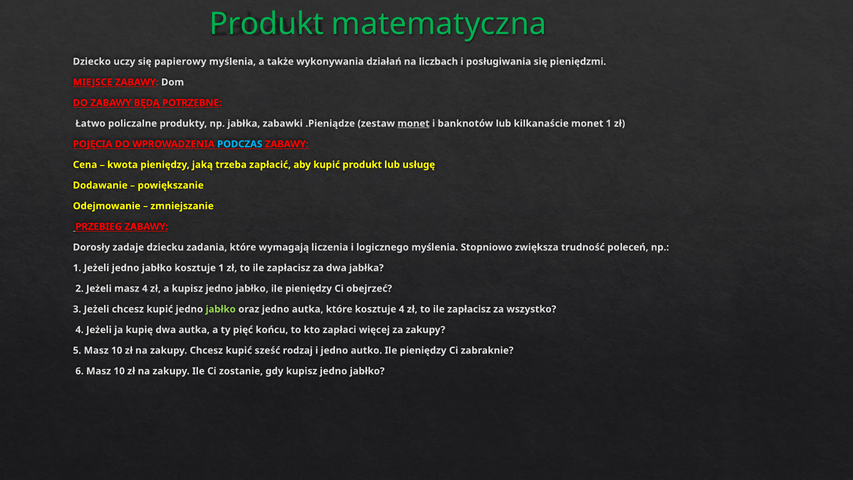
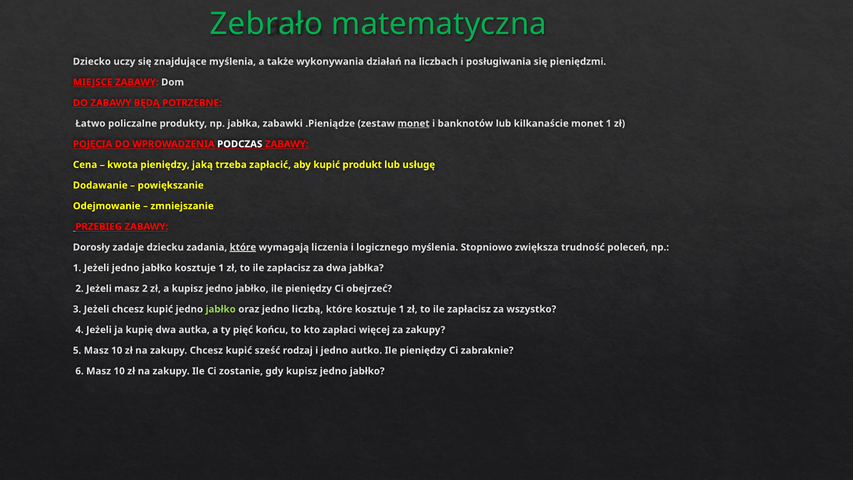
Produkt: Produkt -> Zebrało (266, 24)
papierowy: papierowy -> znajdujące (180, 62)
PODCZAS colour: light blue -> white (240, 144)
które underline: none -> present (243, 247)
masz 4: 4 -> 2 (145, 288)
jedno autka: autka -> liczbą (308, 309)
które kosztuje 4: 4 -> 1 (402, 309)
